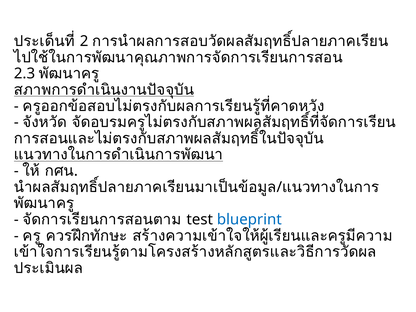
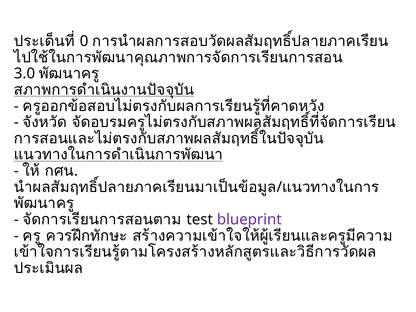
2: 2 -> 0 (84, 41)
2.3: 2.3 -> 3.0 (25, 74)
blueprint colour: blue -> purple (249, 220)
